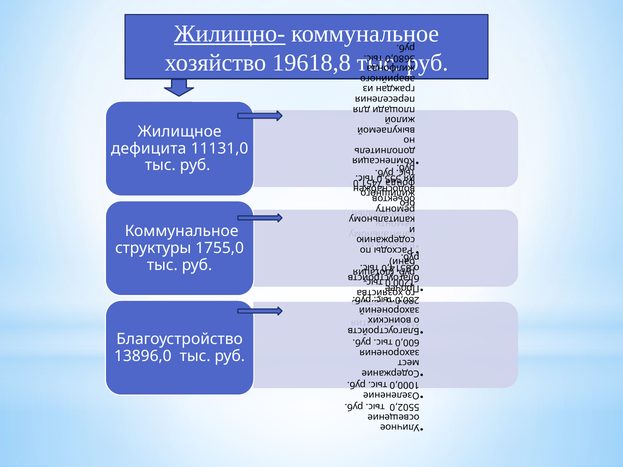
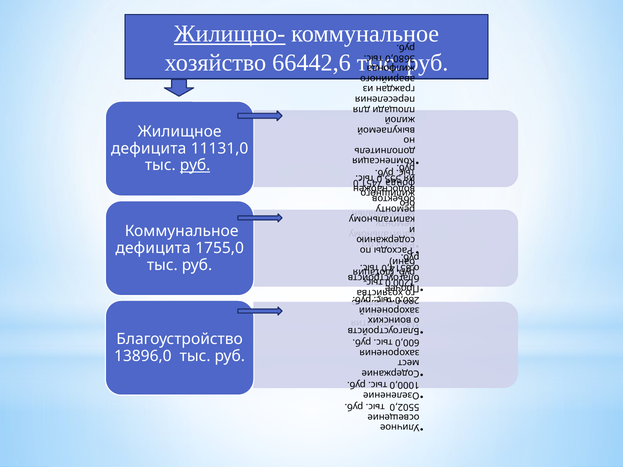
19618,8: 19618,8 -> 66442,6 (312, 63)
руб underline: none -> present (195, 165)
структуры: структуры -> дефицита (153, 248)
